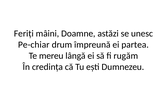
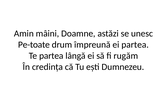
Feriți: Feriți -> Amin (24, 33)
Pe-chiar: Pe-chiar -> Pe-toate (34, 45)
Te mereu: mereu -> partea (51, 56)
